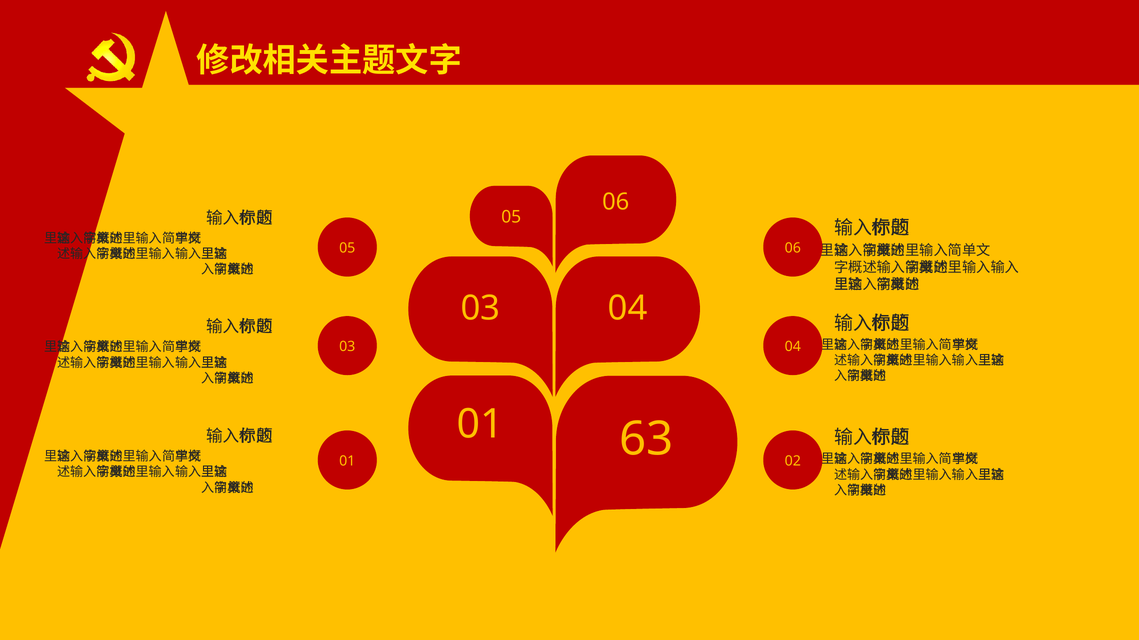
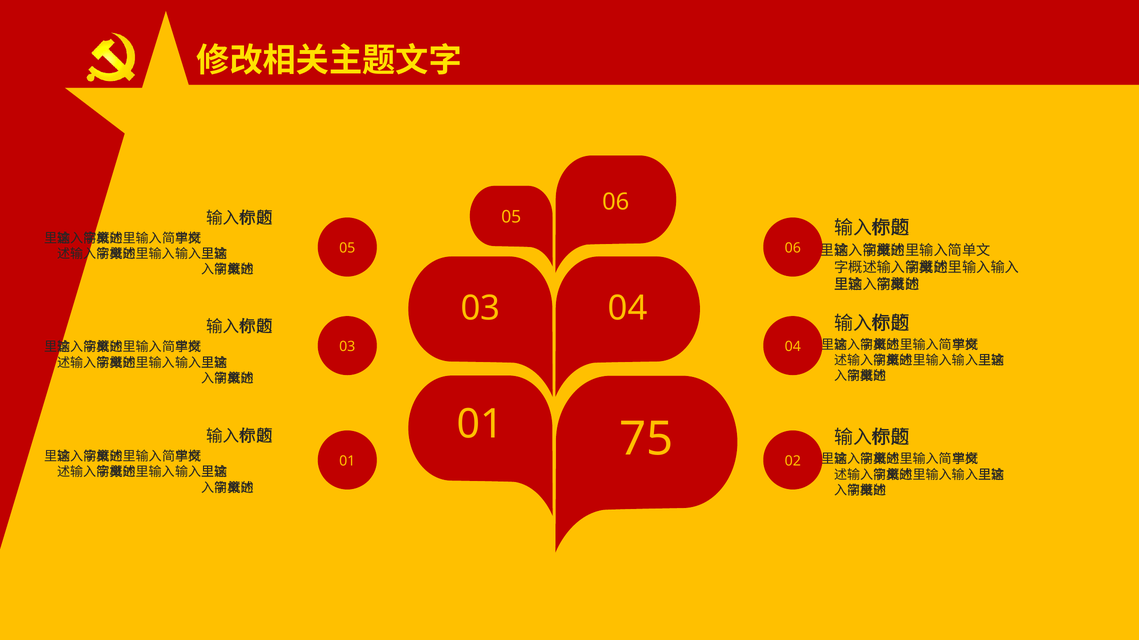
63: 63 -> 75 (646, 440)
